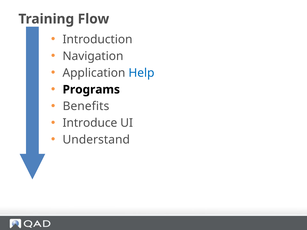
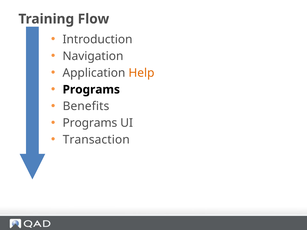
Help colour: blue -> orange (141, 73)
Introduce: Introduce -> Programs (90, 123)
Understand: Understand -> Transaction (96, 140)
